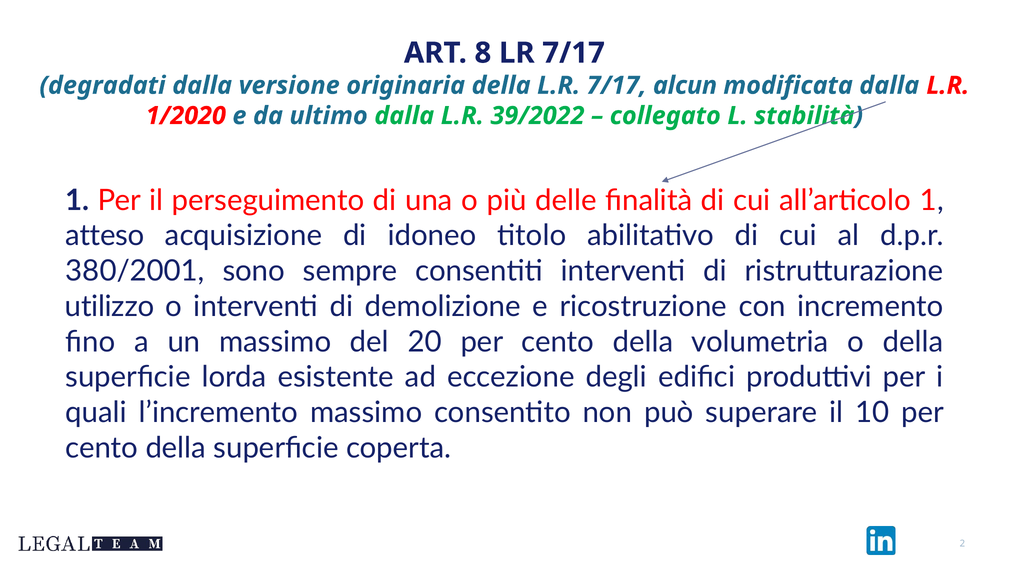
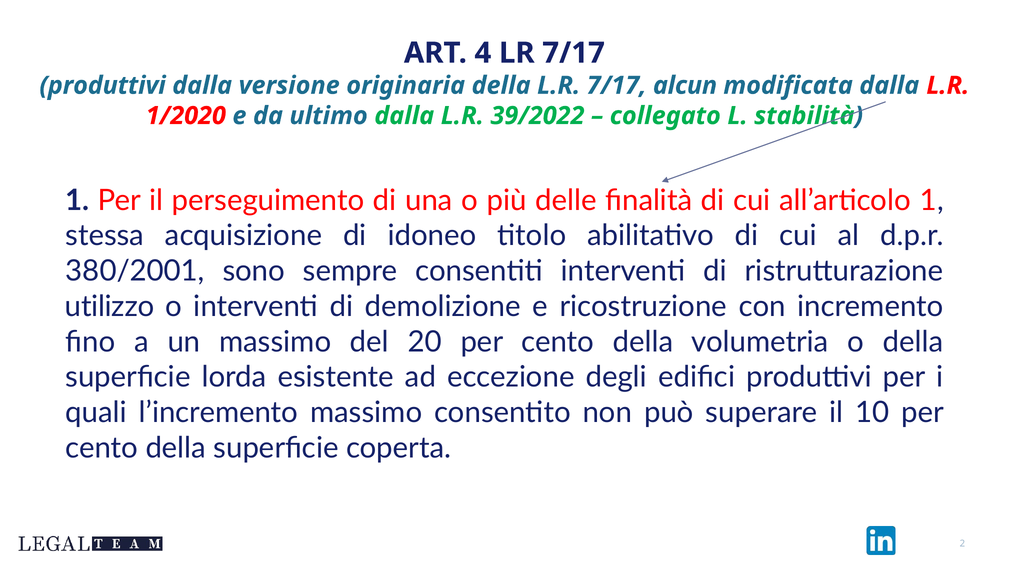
8: 8 -> 4 (483, 53)
degradati: degradati -> produttivi (103, 85)
atteso: atteso -> stessa (105, 236)
